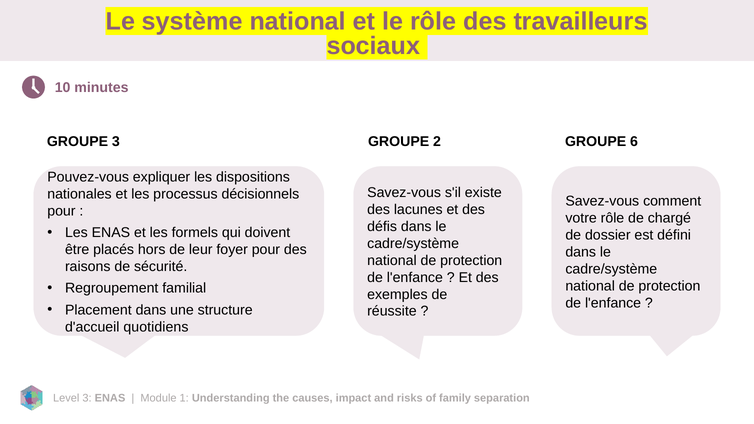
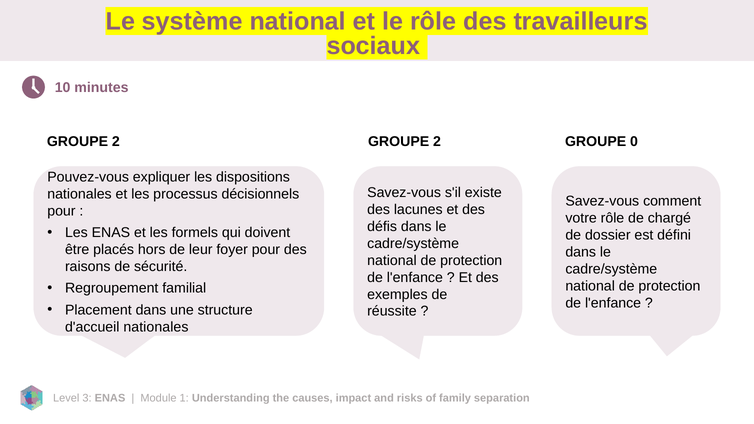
3: 3 -> 2 (116, 141)
6: 6 -> 0 (634, 141)
d'accueil quotidiens: quotidiens -> nationales (156, 327)
